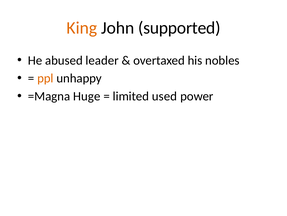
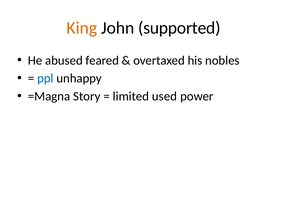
leader: leader -> feared (102, 60)
ppl colour: orange -> blue (45, 78)
Huge: Huge -> Story (87, 96)
